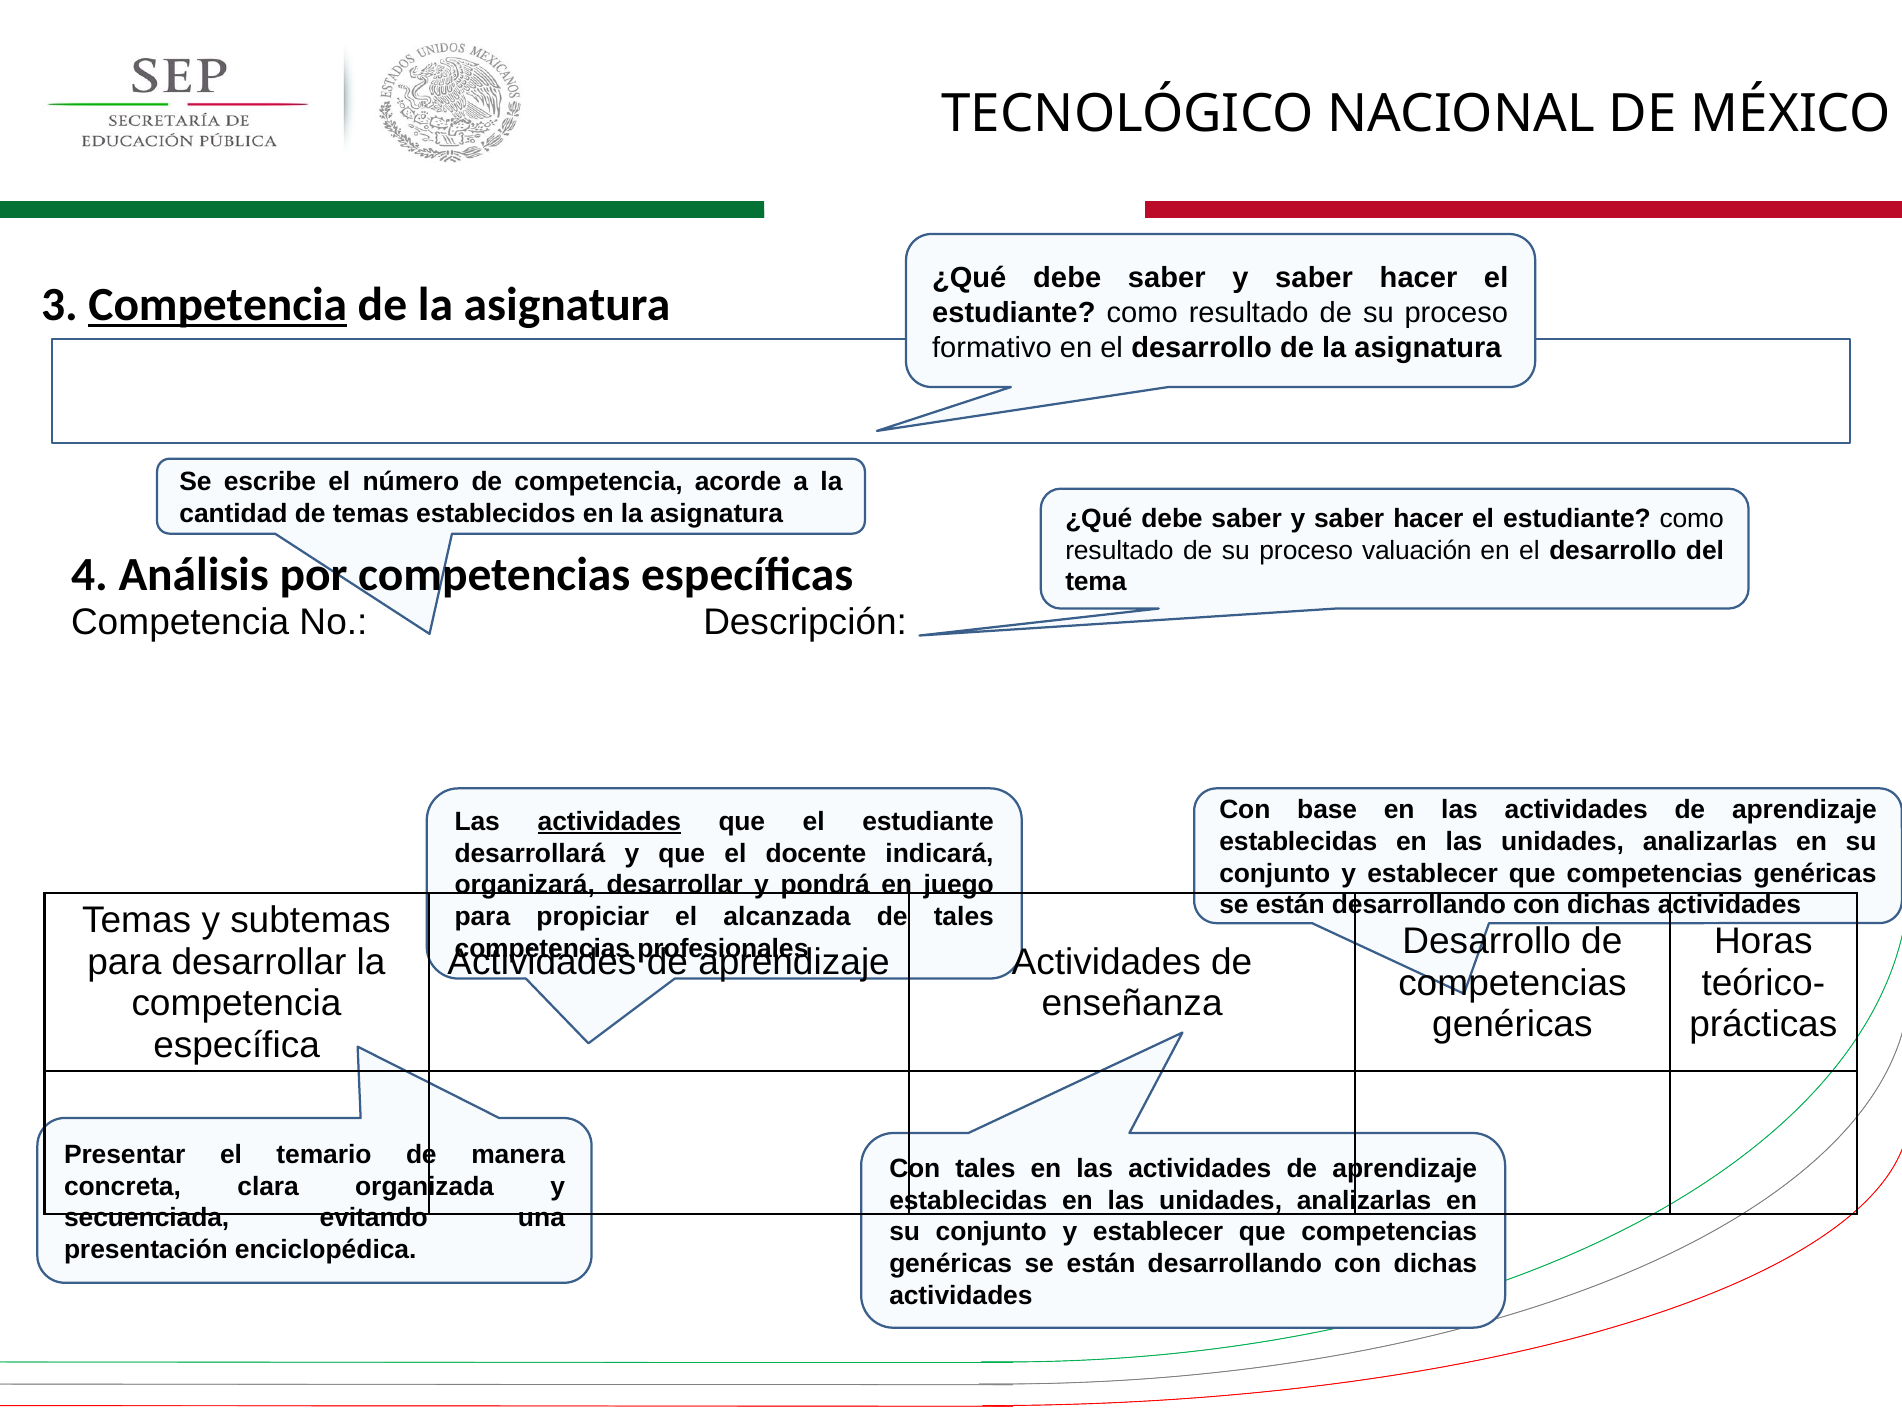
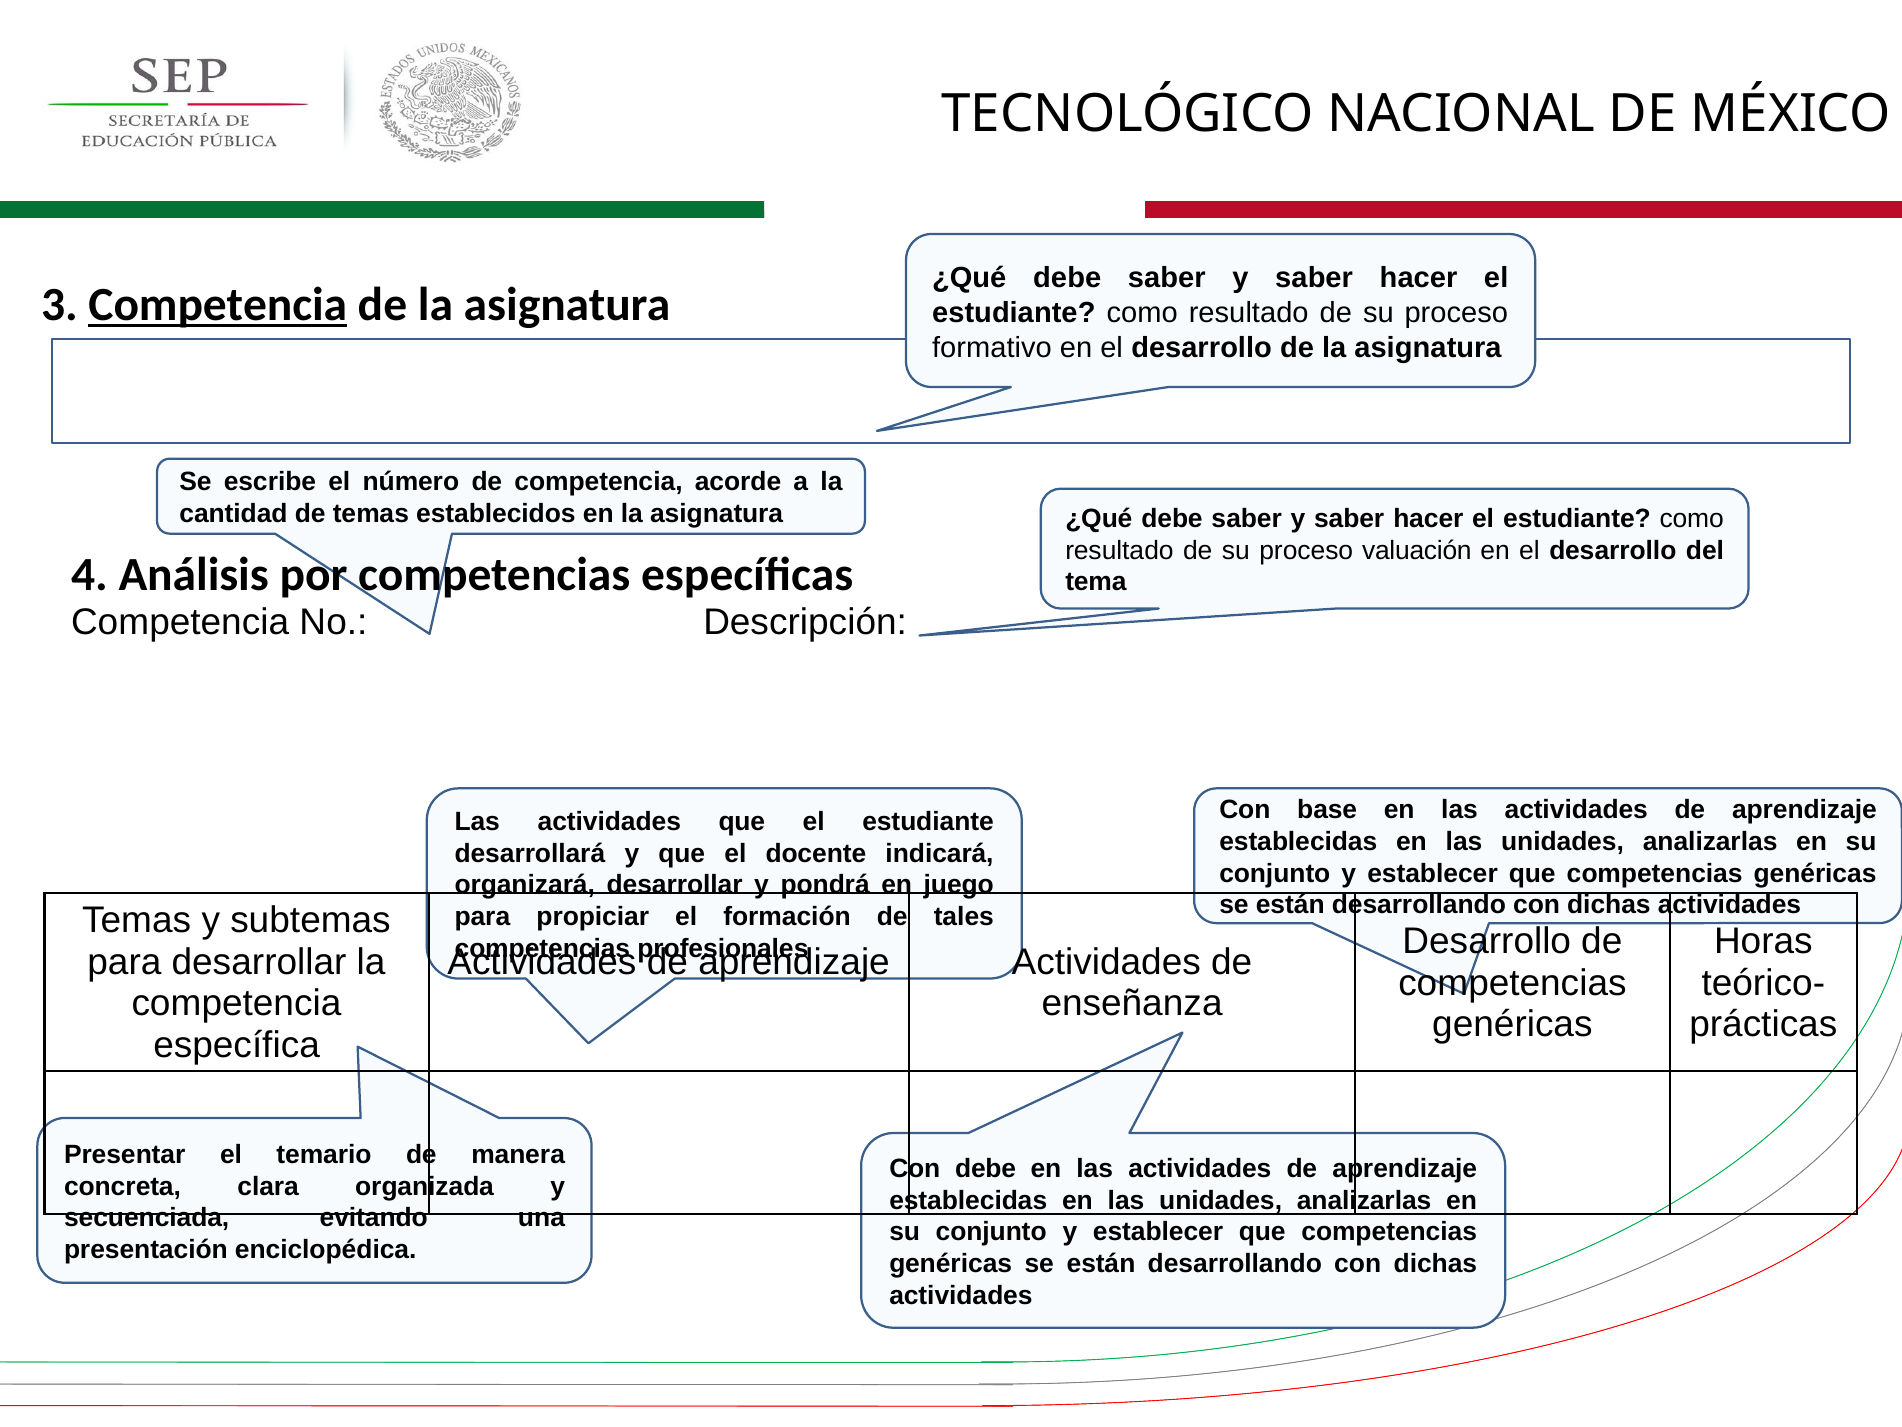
actividades underline: present -> none (609, 821)
alcanzada: alcanzada -> formación (787, 917)
Con tales: tales -> debe (986, 1168)
